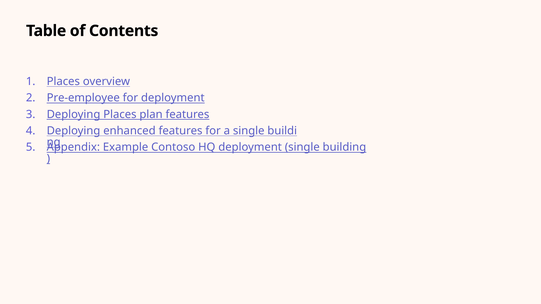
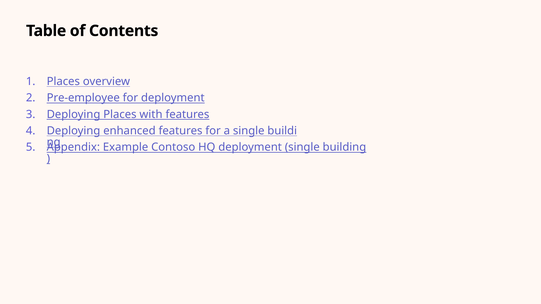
plan: plan -> with (151, 114)
